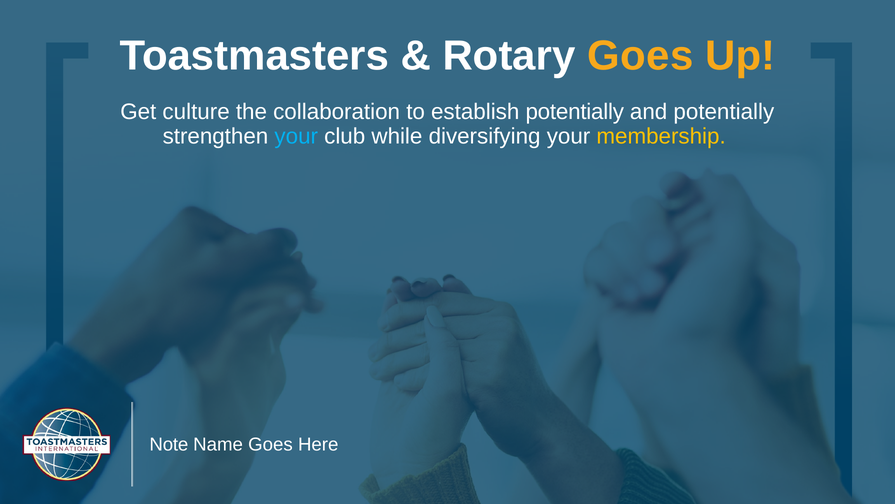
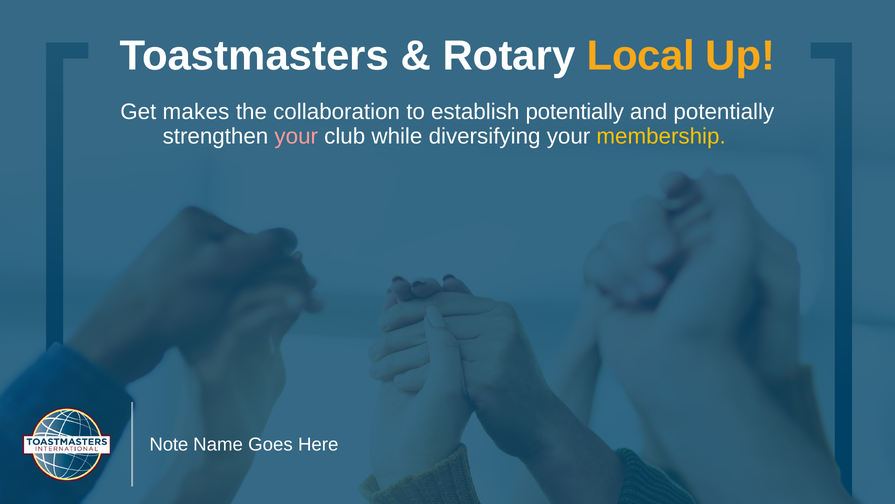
Rotary Goes: Goes -> Local (641, 56)
culture: culture -> makes (196, 112)
your colour: light blue -> pink (296, 136)
